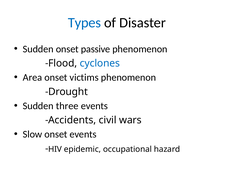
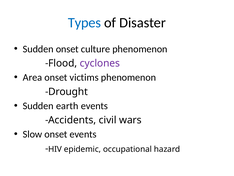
passive: passive -> culture (95, 49)
cyclones colour: blue -> purple (100, 63)
three: three -> earth (67, 106)
